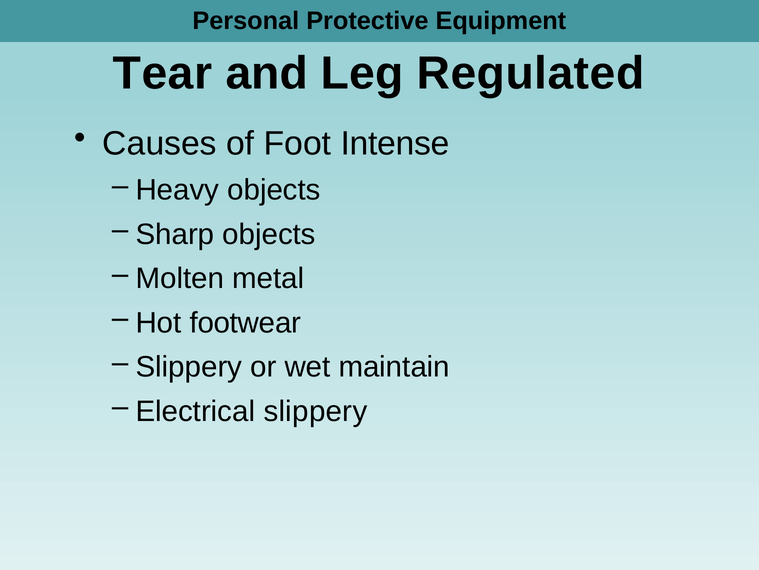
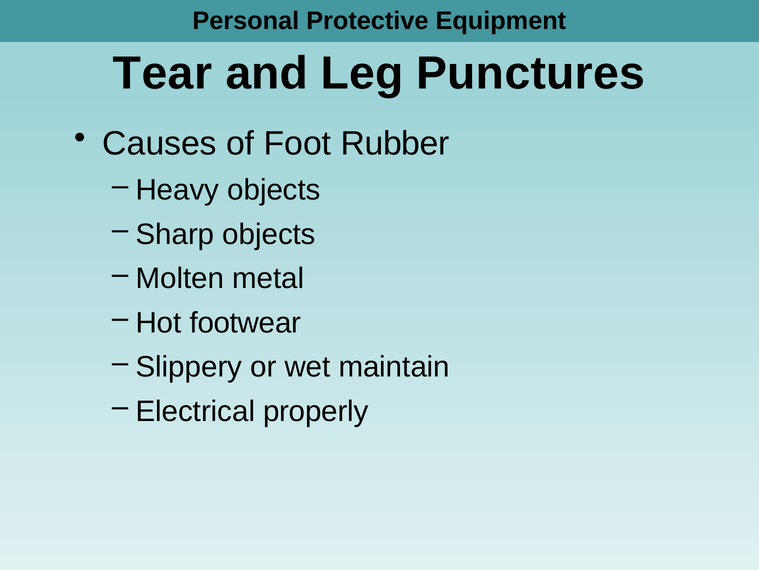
Regulated: Regulated -> Punctures (531, 73)
Intense: Intense -> Rubber (395, 143)
Electrical slippery: slippery -> properly (316, 411)
